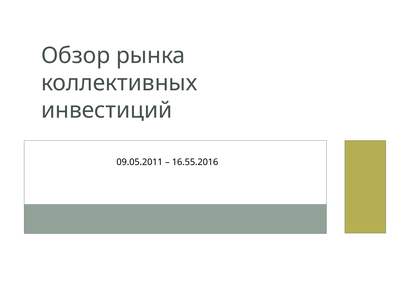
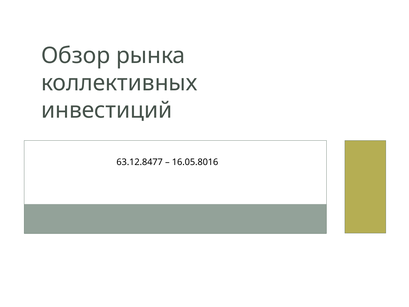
09.05.2011: 09.05.2011 -> 63.12.8477 (140, 162)
16.55.2016: 16.55.2016 -> 16.05.8016 (195, 162)
